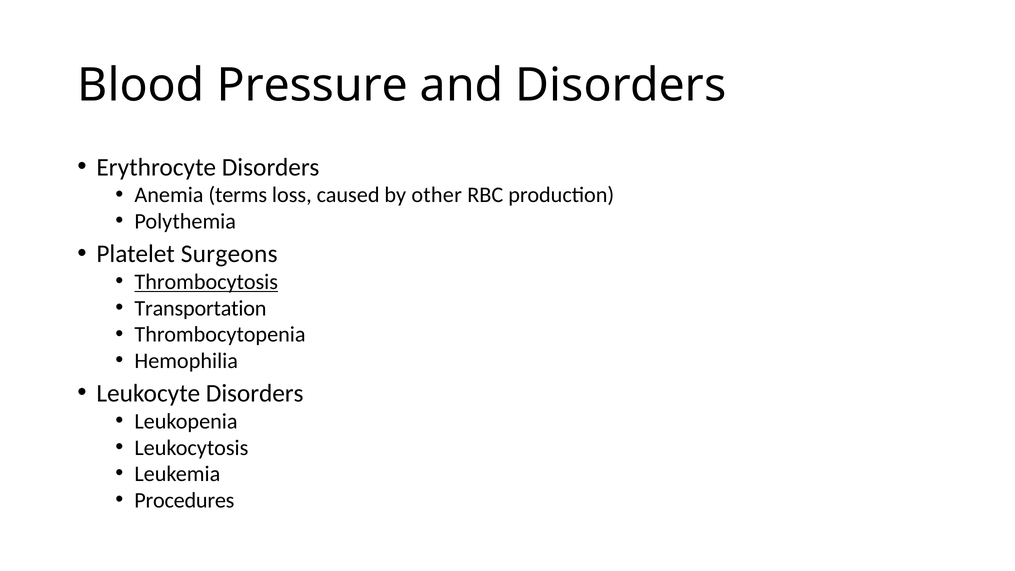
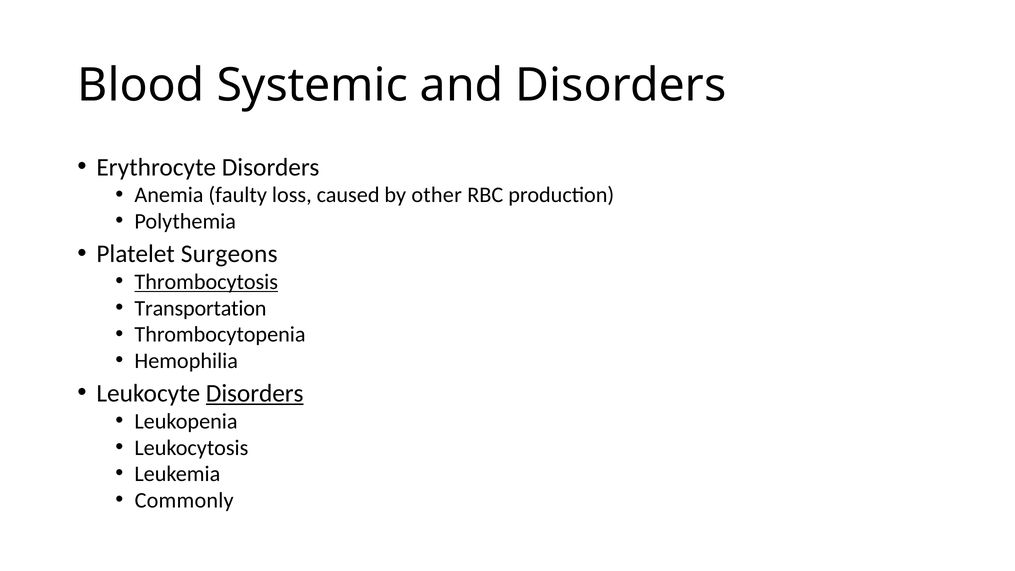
Pressure: Pressure -> Systemic (312, 85)
terms: terms -> faulty (238, 195)
Disorders underline: none -> present (255, 393)
Procedures: Procedures -> Commonly (184, 500)
